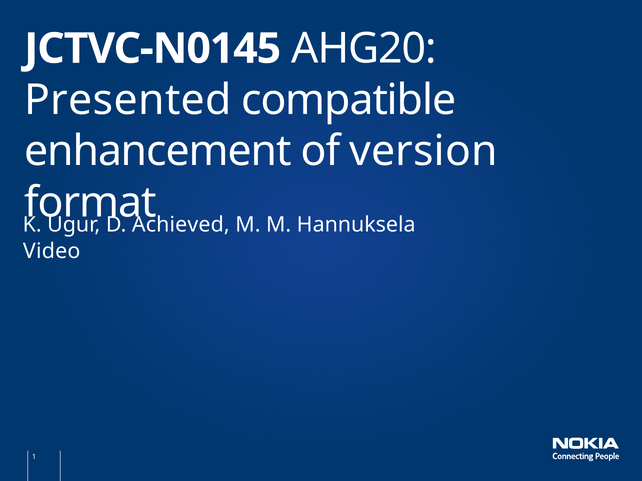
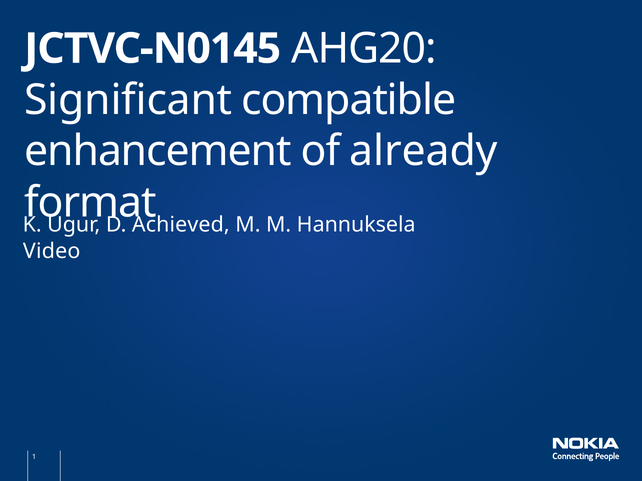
Presented: Presented -> Significant (128, 100)
version: version -> already (424, 151)
